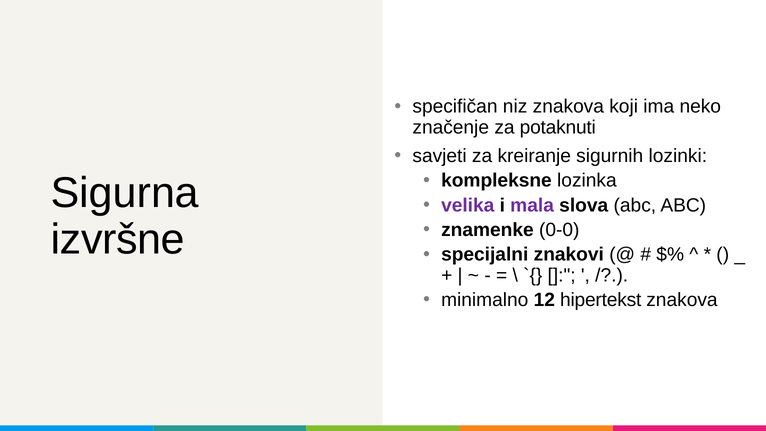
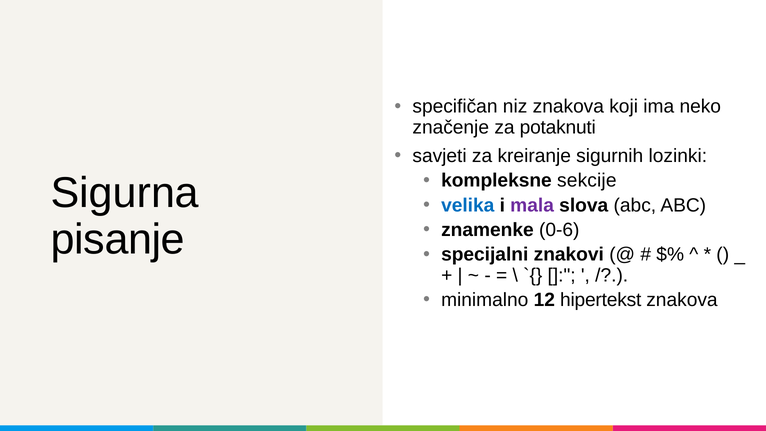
lozinka: lozinka -> sekcije (587, 180)
velika colour: purple -> blue (468, 205)
izvršne: izvršne -> pisanje (118, 239)
0-0: 0-0 -> 0-6 (559, 230)
